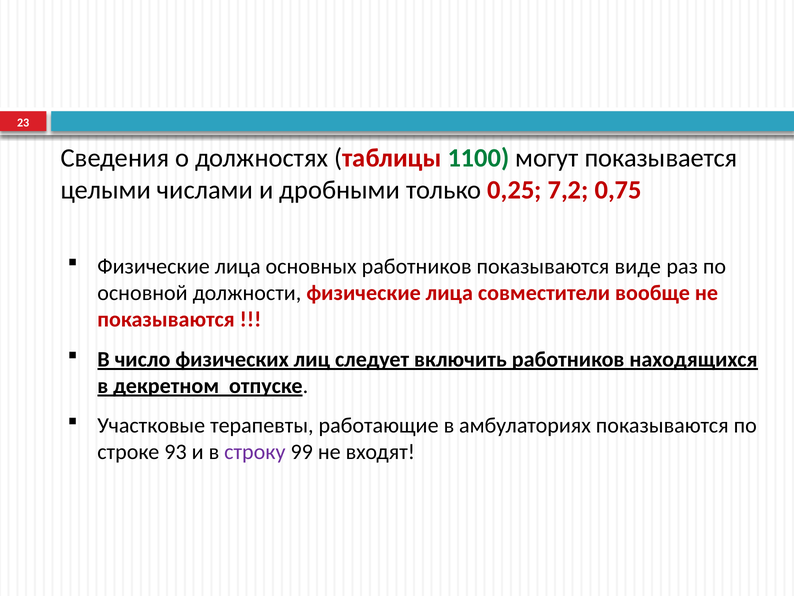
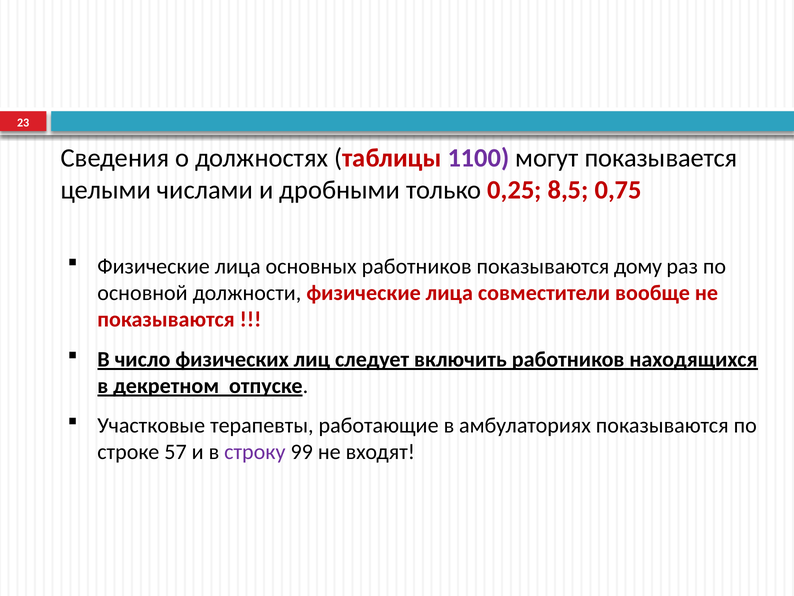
1100 colour: green -> purple (478, 158)
7,2: 7,2 -> 8,5 (568, 190)
виде: виде -> дому (638, 266)
93: 93 -> 57 (176, 452)
